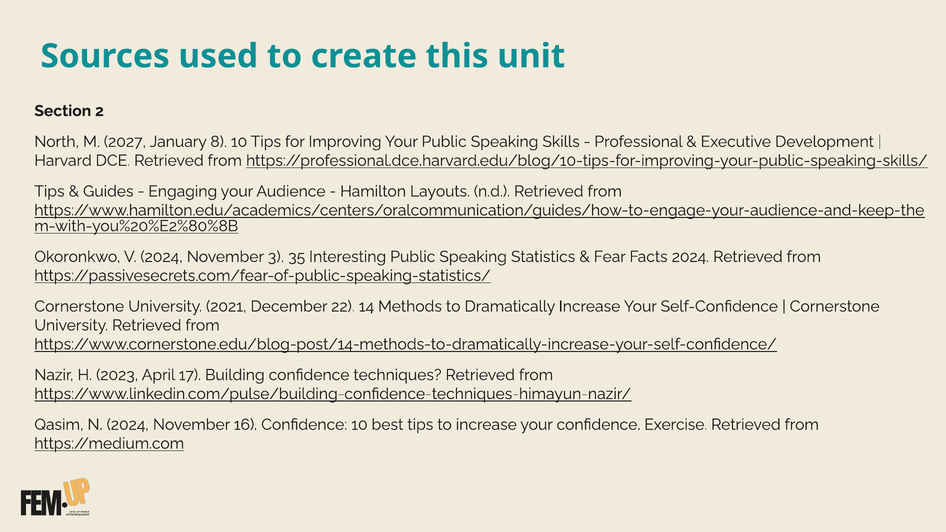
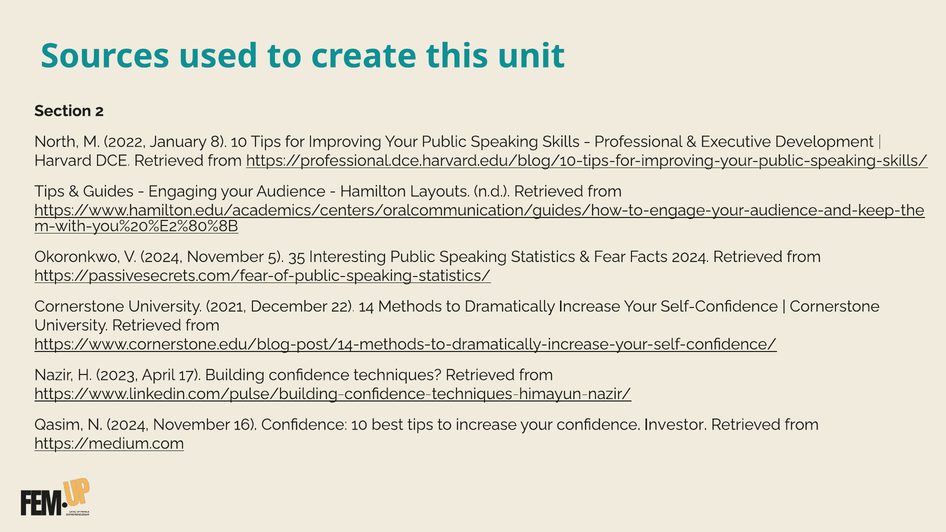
2027: 2027 -> 2022 (125, 142)
3: 3 -> 5 (276, 257)
Exercise: Exercise -> Investor (676, 425)
